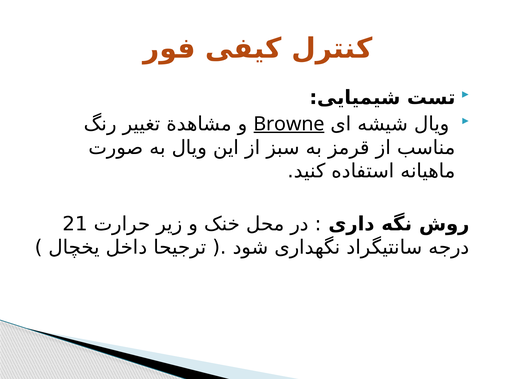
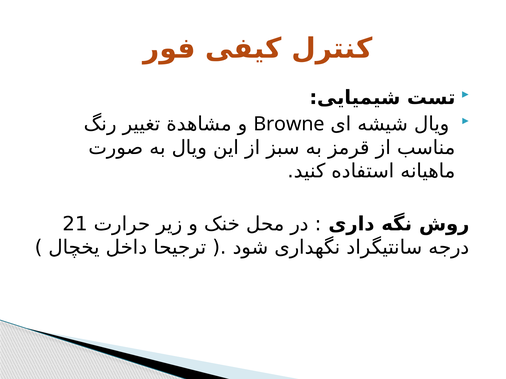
Browne underline: present -> none (289, 124)
